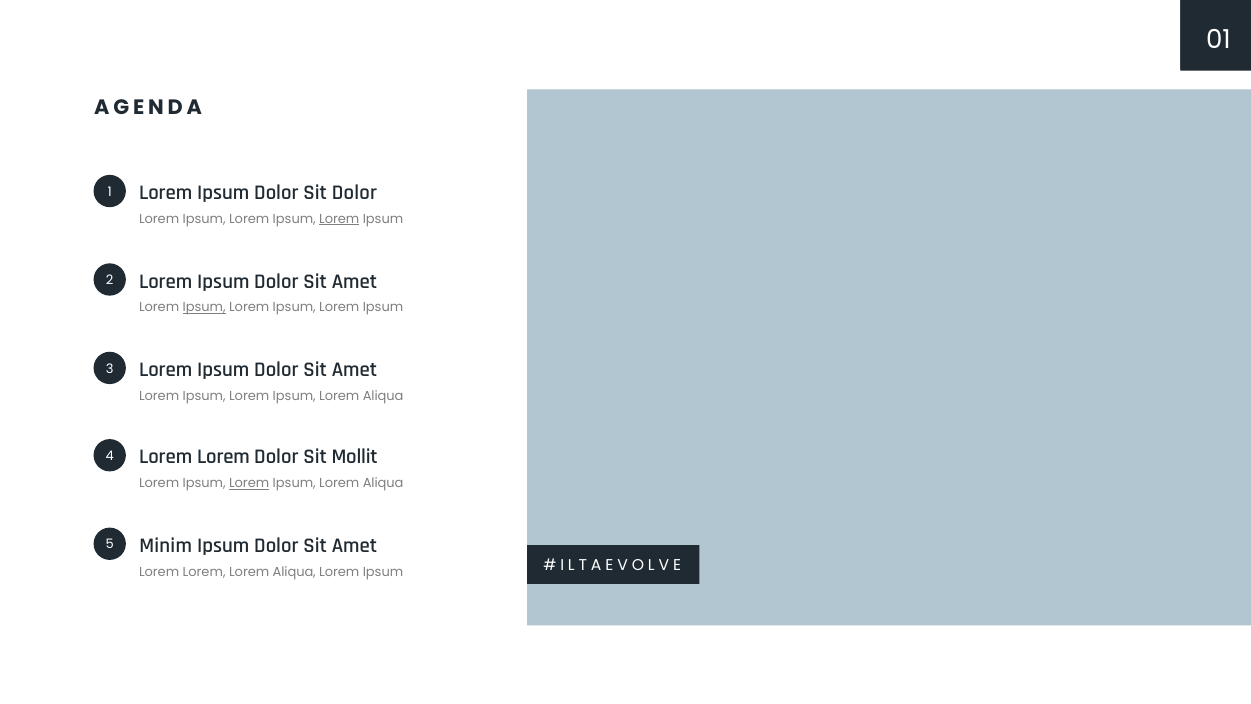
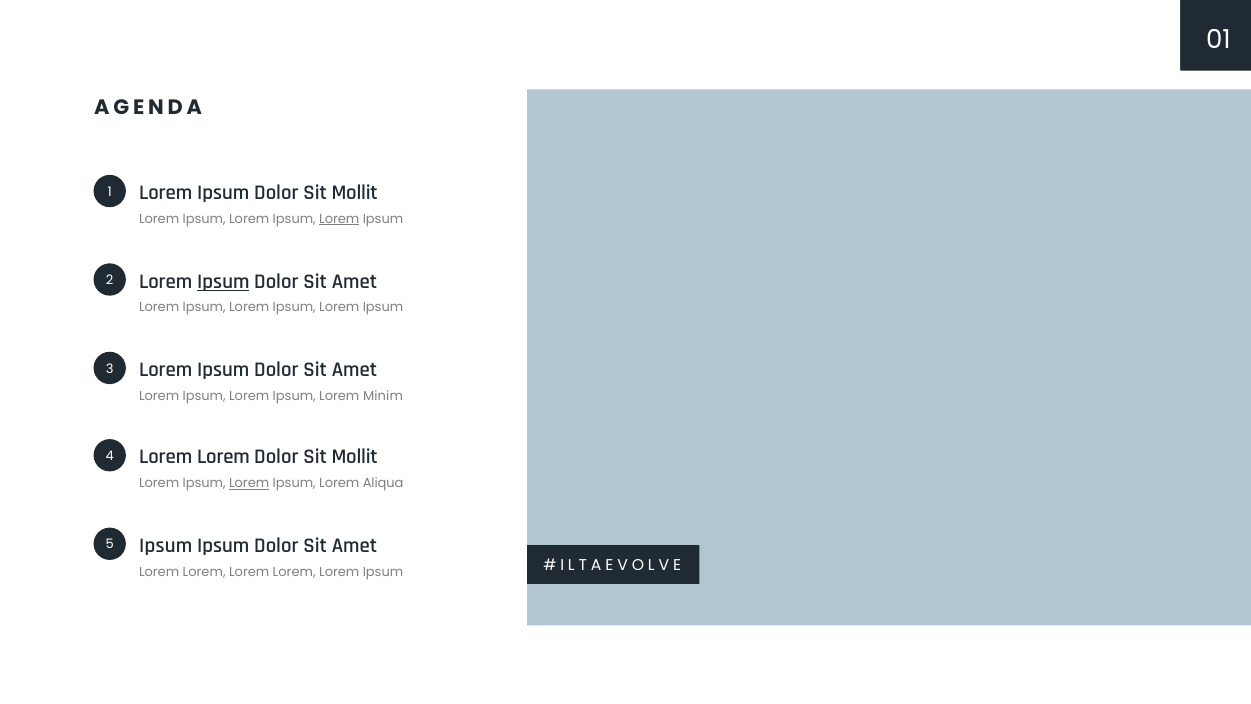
Ipsum Dolor Sit Dolor: Dolor -> Mollit (355, 193)
Ipsum underline: none -> present (223, 281)
Ipsum underline: present -> none (204, 307)
Aliqua: Aliqua -> Minim (383, 396)
Minim: Minim -> Ipsum (166, 545)
Aliqua: Aliqua -> Lorem (294, 572)
